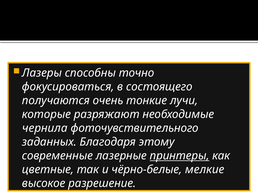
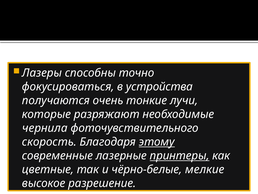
состоящего: состоящего -> устройства (159, 87)
заданных: заданных -> скорость (49, 142)
этому underline: none -> present (157, 142)
